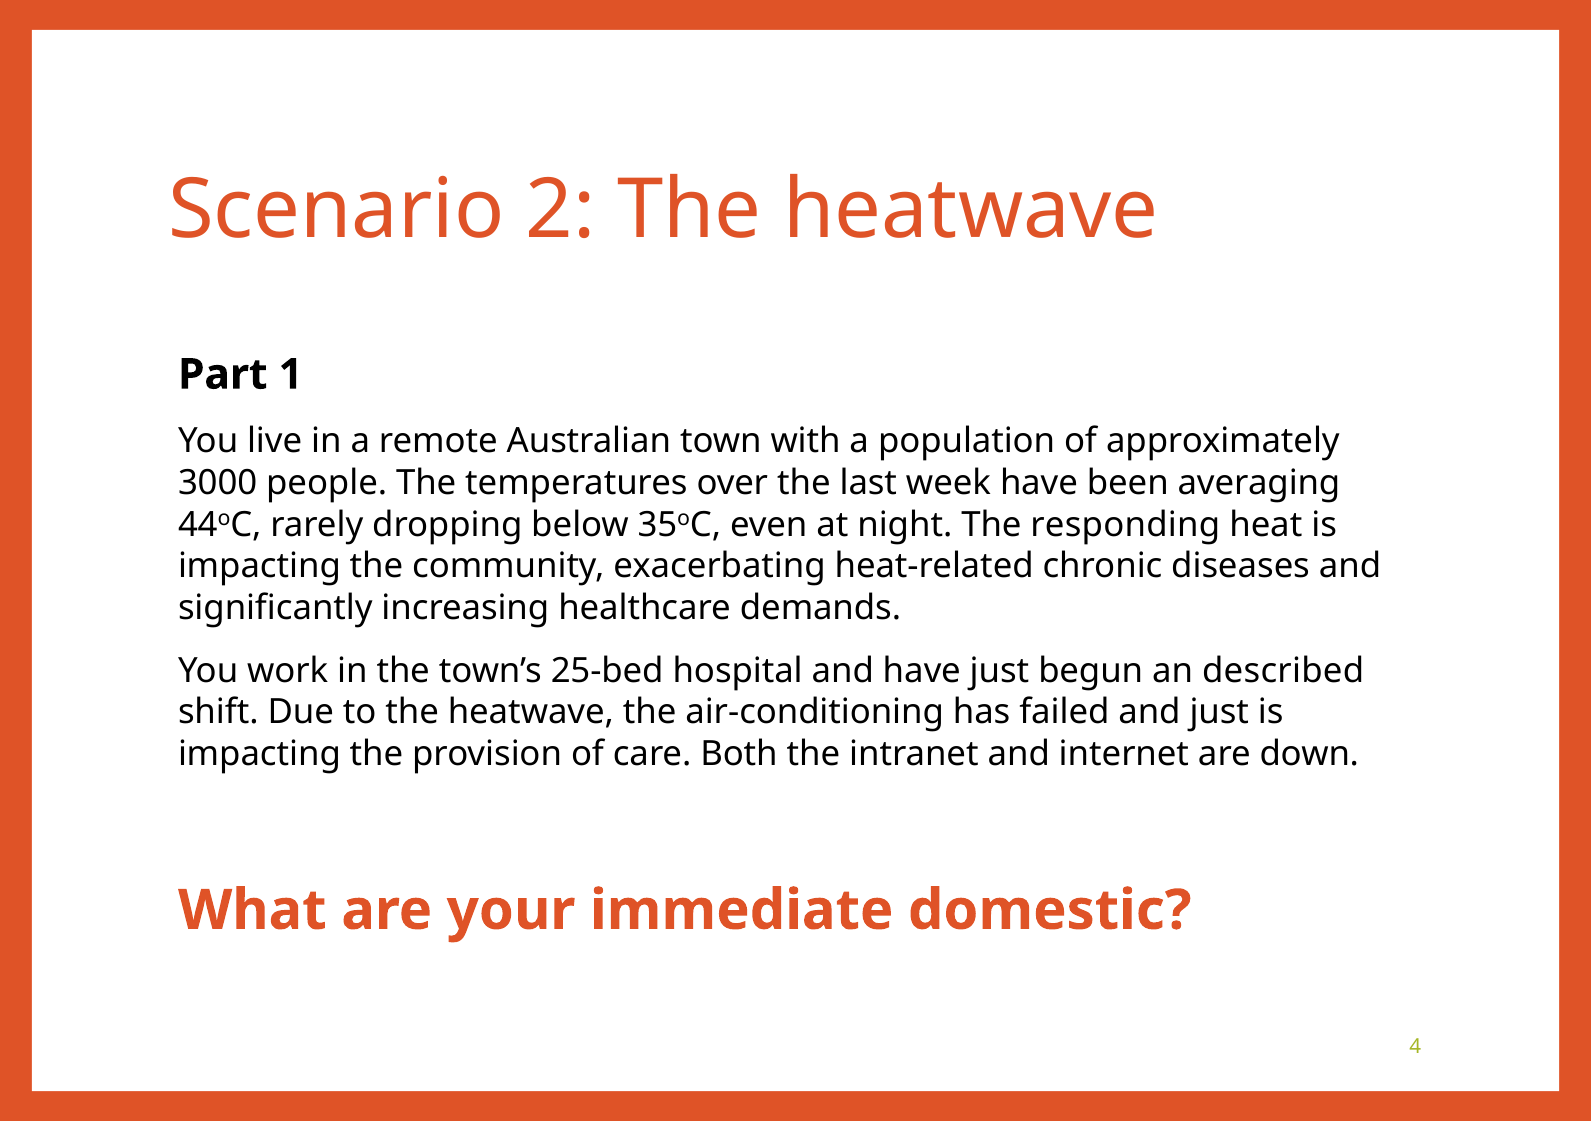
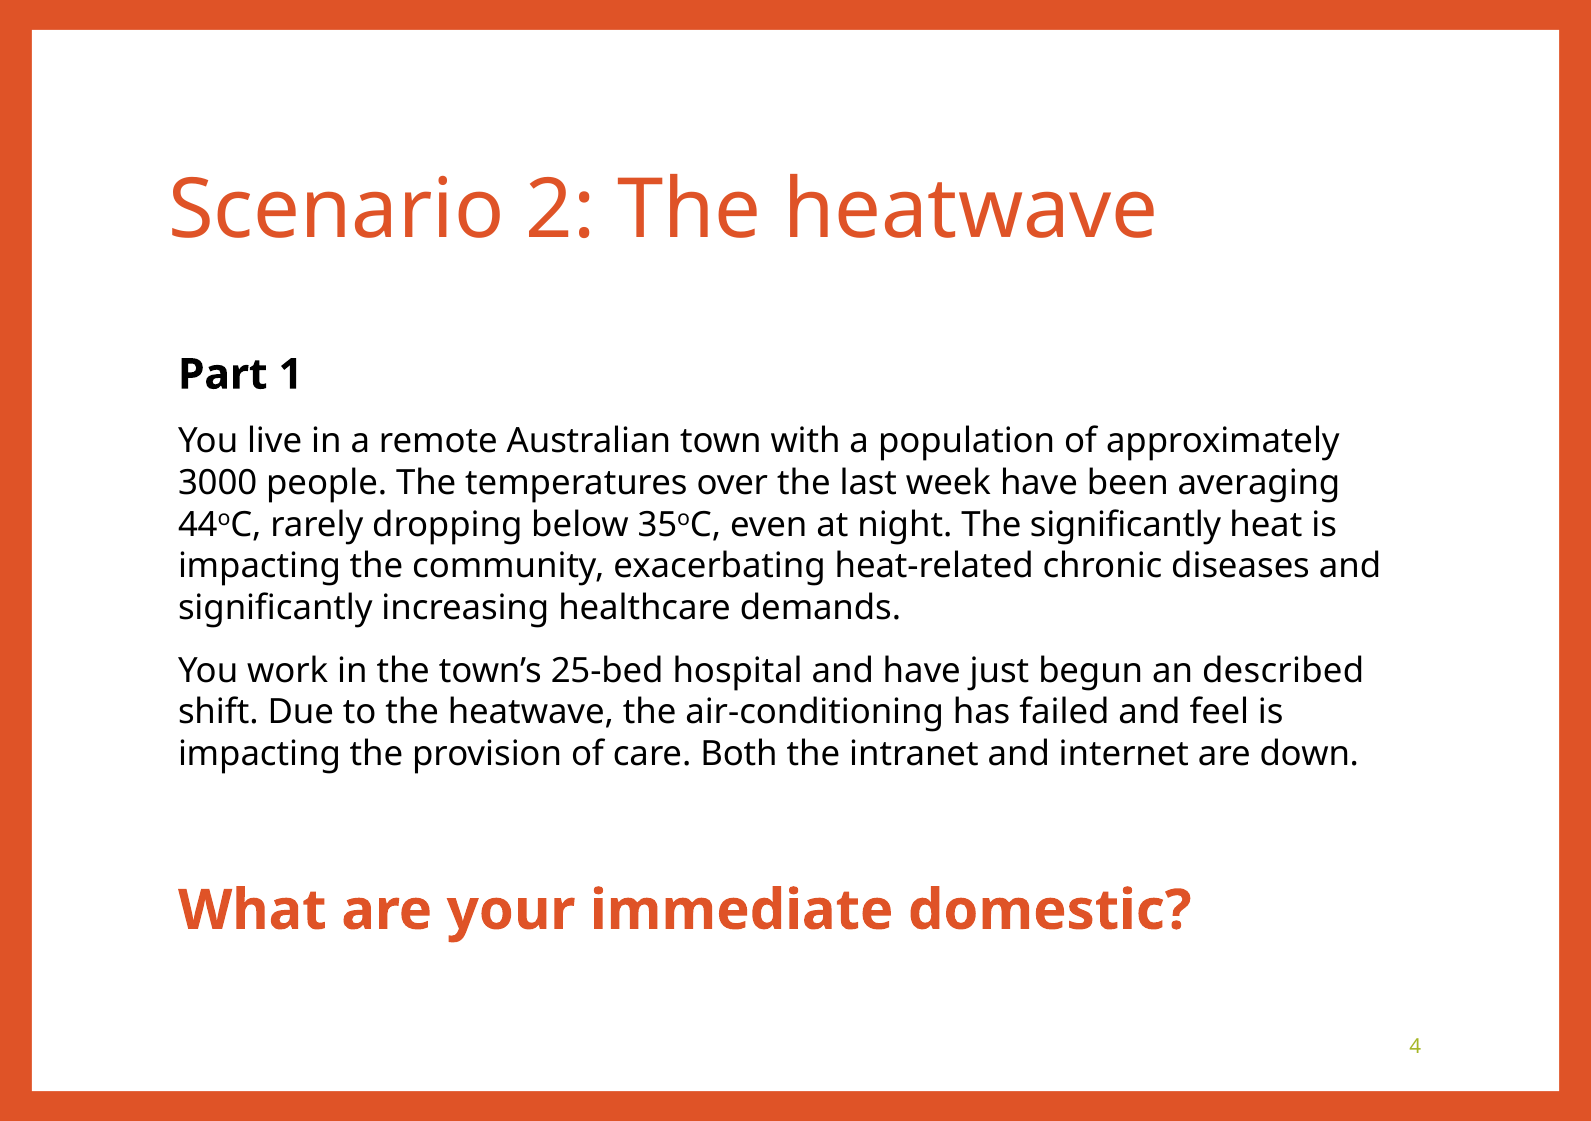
The responding: responding -> significantly (1126, 525)
and just: just -> feel (1219, 713)
